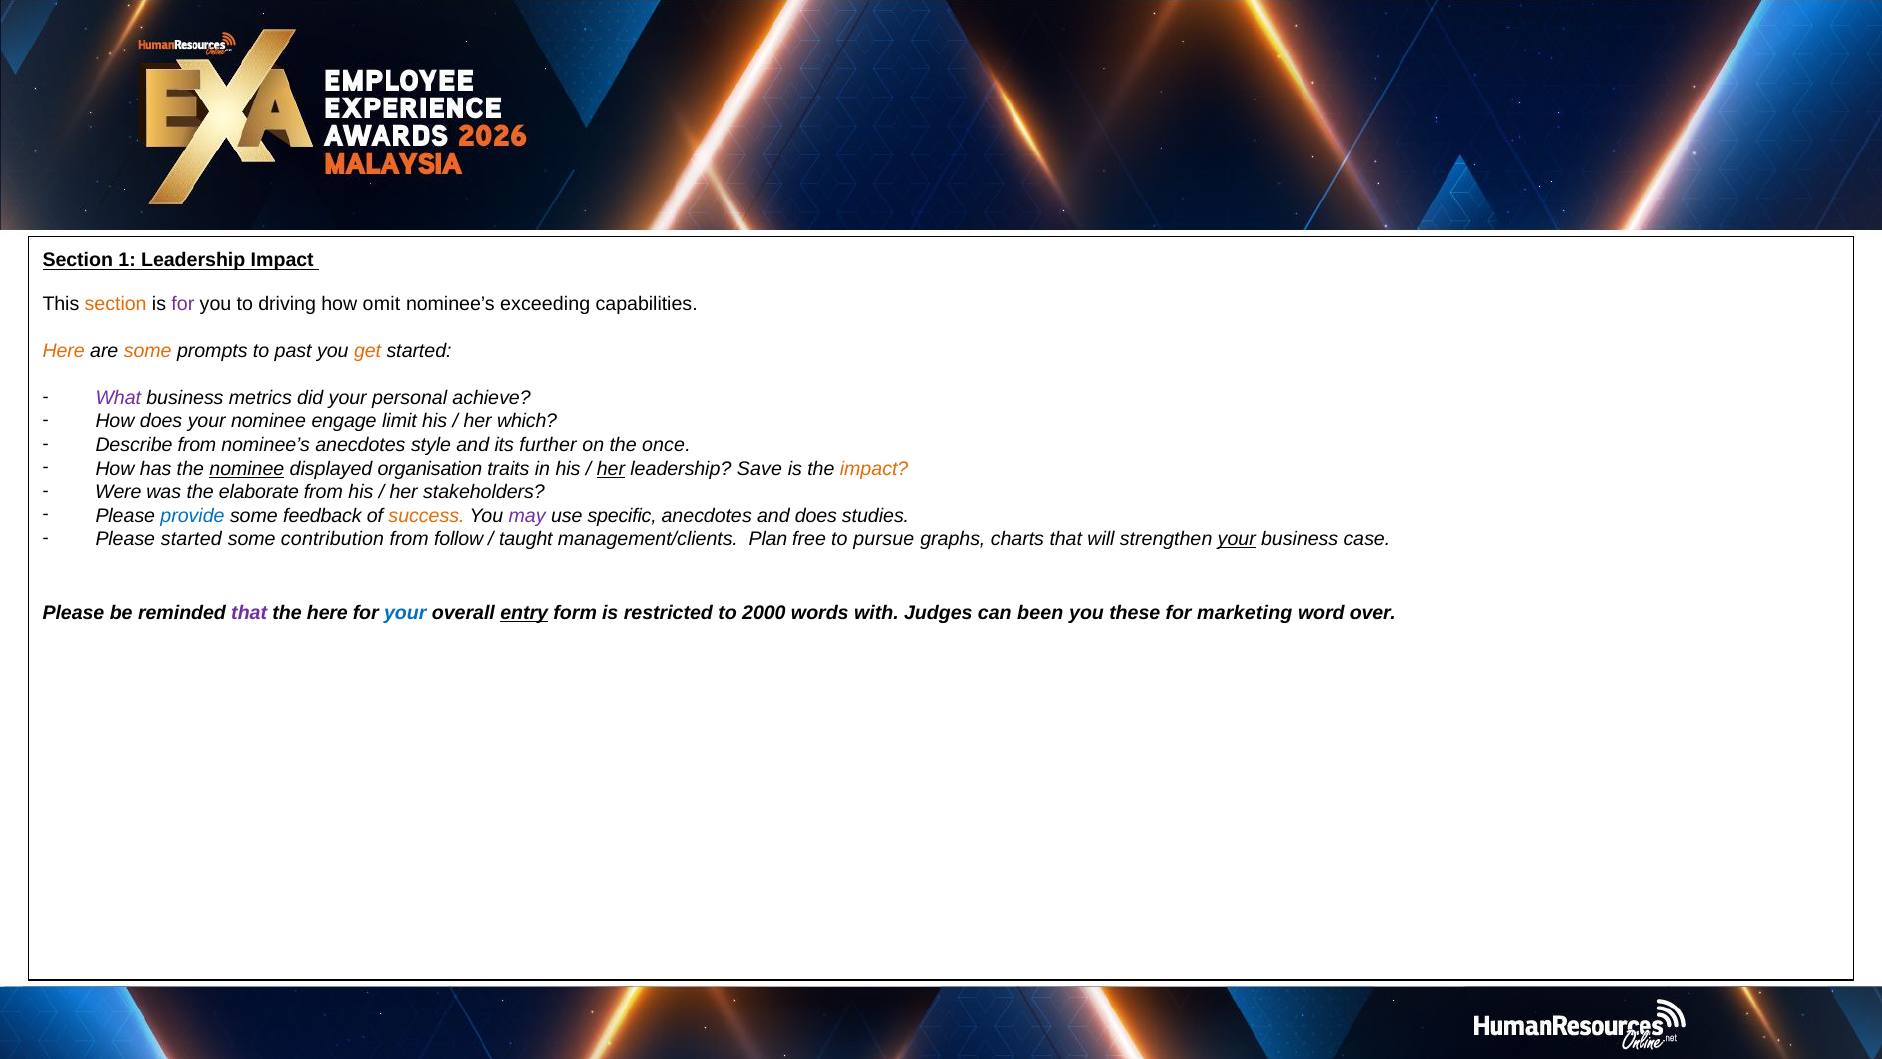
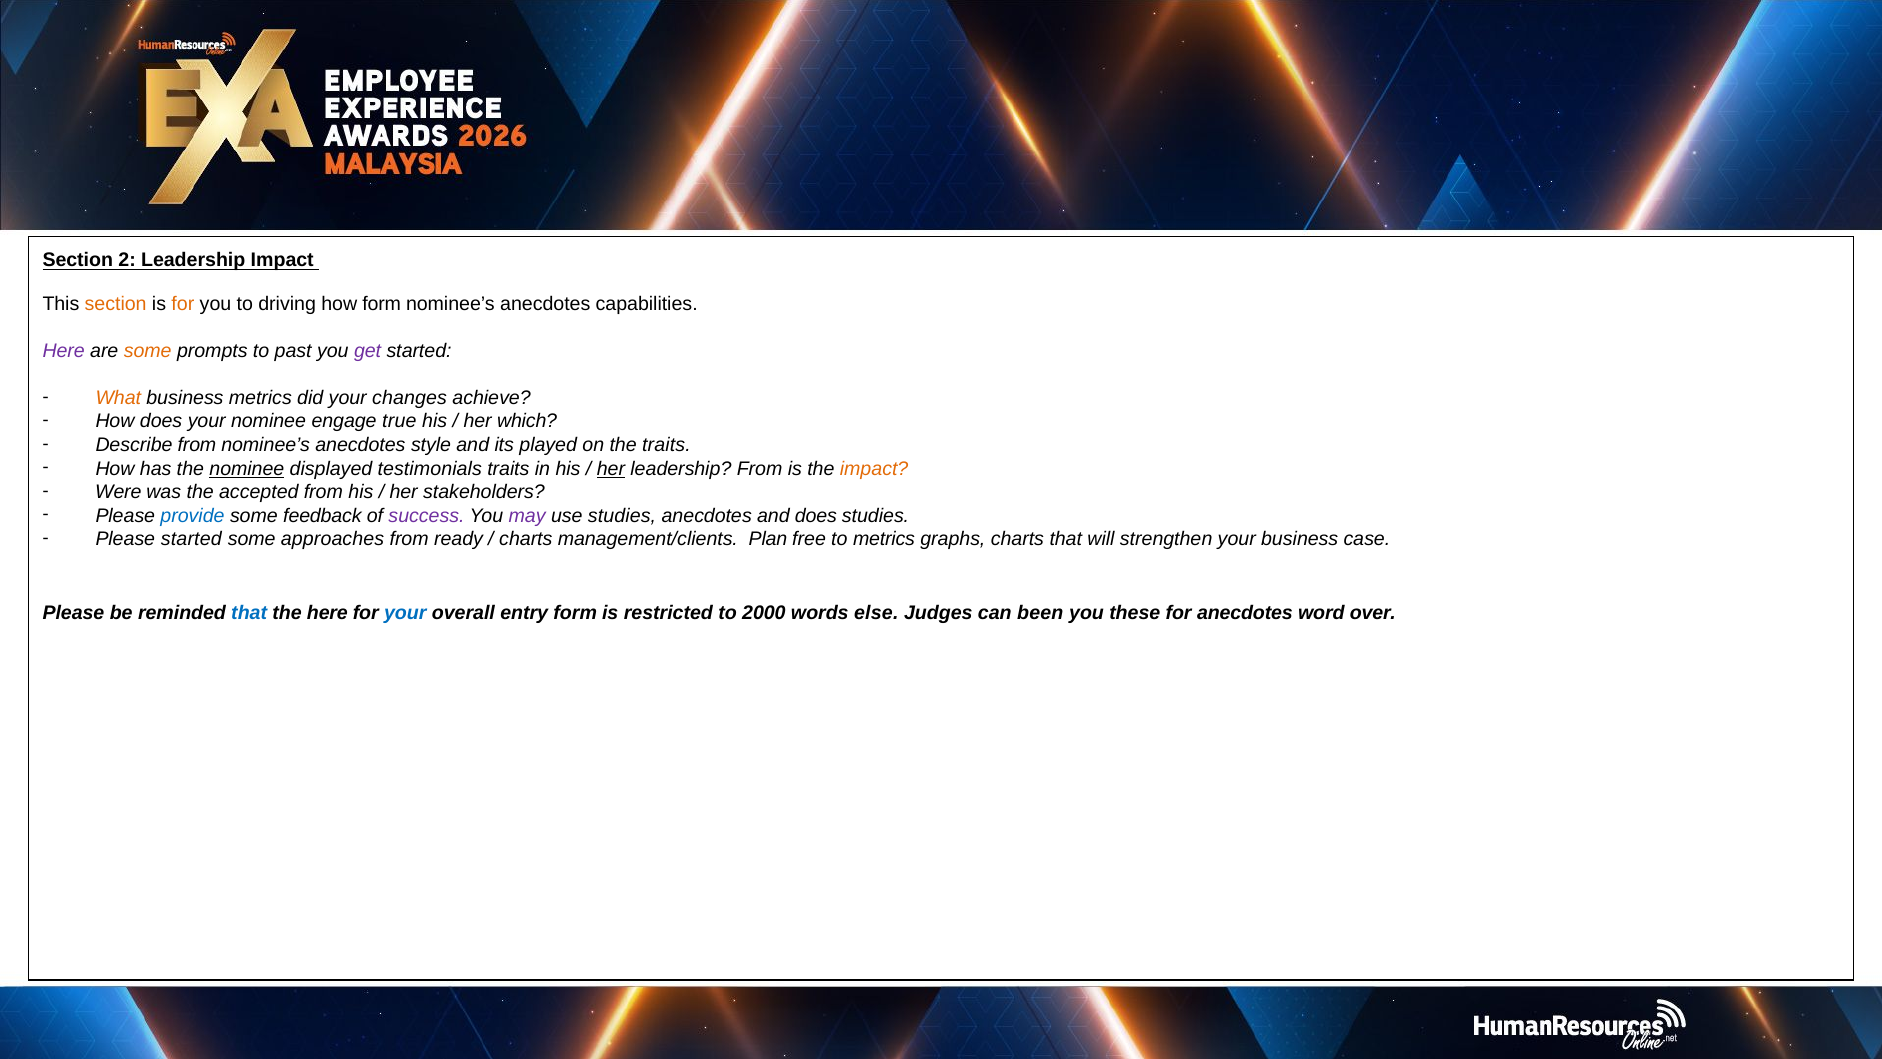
1: 1 -> 2 (127, 260)
for colour: purple -> orange (183, 304)
how omit: omit -> form (382, 304)
exceeding: exceeding -> anecdotes (545, 304)
Here colour: orange -> purple (64, 351)
get colour: orange -> purple (368, 351)
What colour: purple -> orange (118, 398)
personal: personal -> changes (410, 398)
limit: limit -> true (399, 421)
further: further -> played (548, 445)
the once: once -> traits (666, 445)
organisation: organisation -> testimonials (430, 468)
leadership Save: Save -> From (760, 468)
elaborate: elaborate -> accepted (259, 492)
success colour: orange -> purple (427, 516)
use specific: specific -> studies (622, 516)
contribution: contribution -> approaches (333, 539)
follow: follow -> ready (459, 539)
taught: taught -> charts (526, 539)
to pursue: pursue -> metrics (884, 539)
your underline: present -> none (1237, 539)
that colour: purple -> blue (249, 613)
entry underline: present -> none (524, 613)
with: with -> else (876, 613)
for marketing: marketing -> anecdotes (1245, 613)
